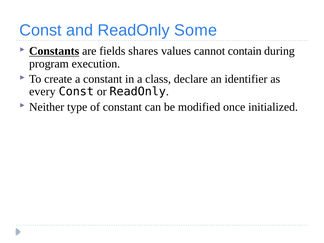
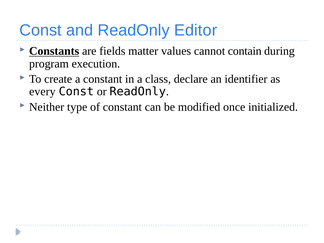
Some: Some -> Editor (196, 30)
shares: shares -> matter (143, 51)
